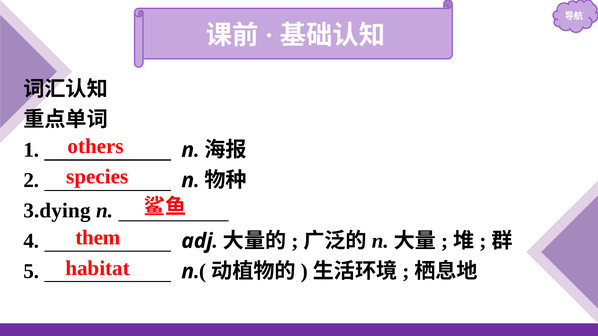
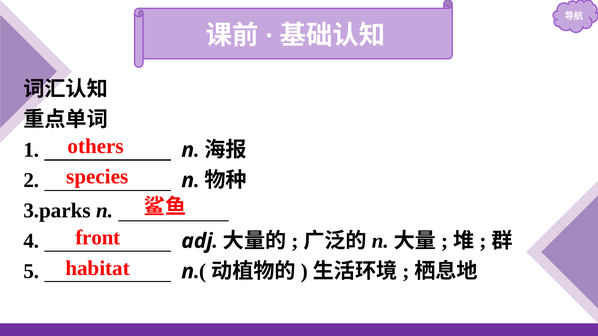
3.dying: 3.dying -> 3.parks (57, 211)
them: them -> front (98, 238)
